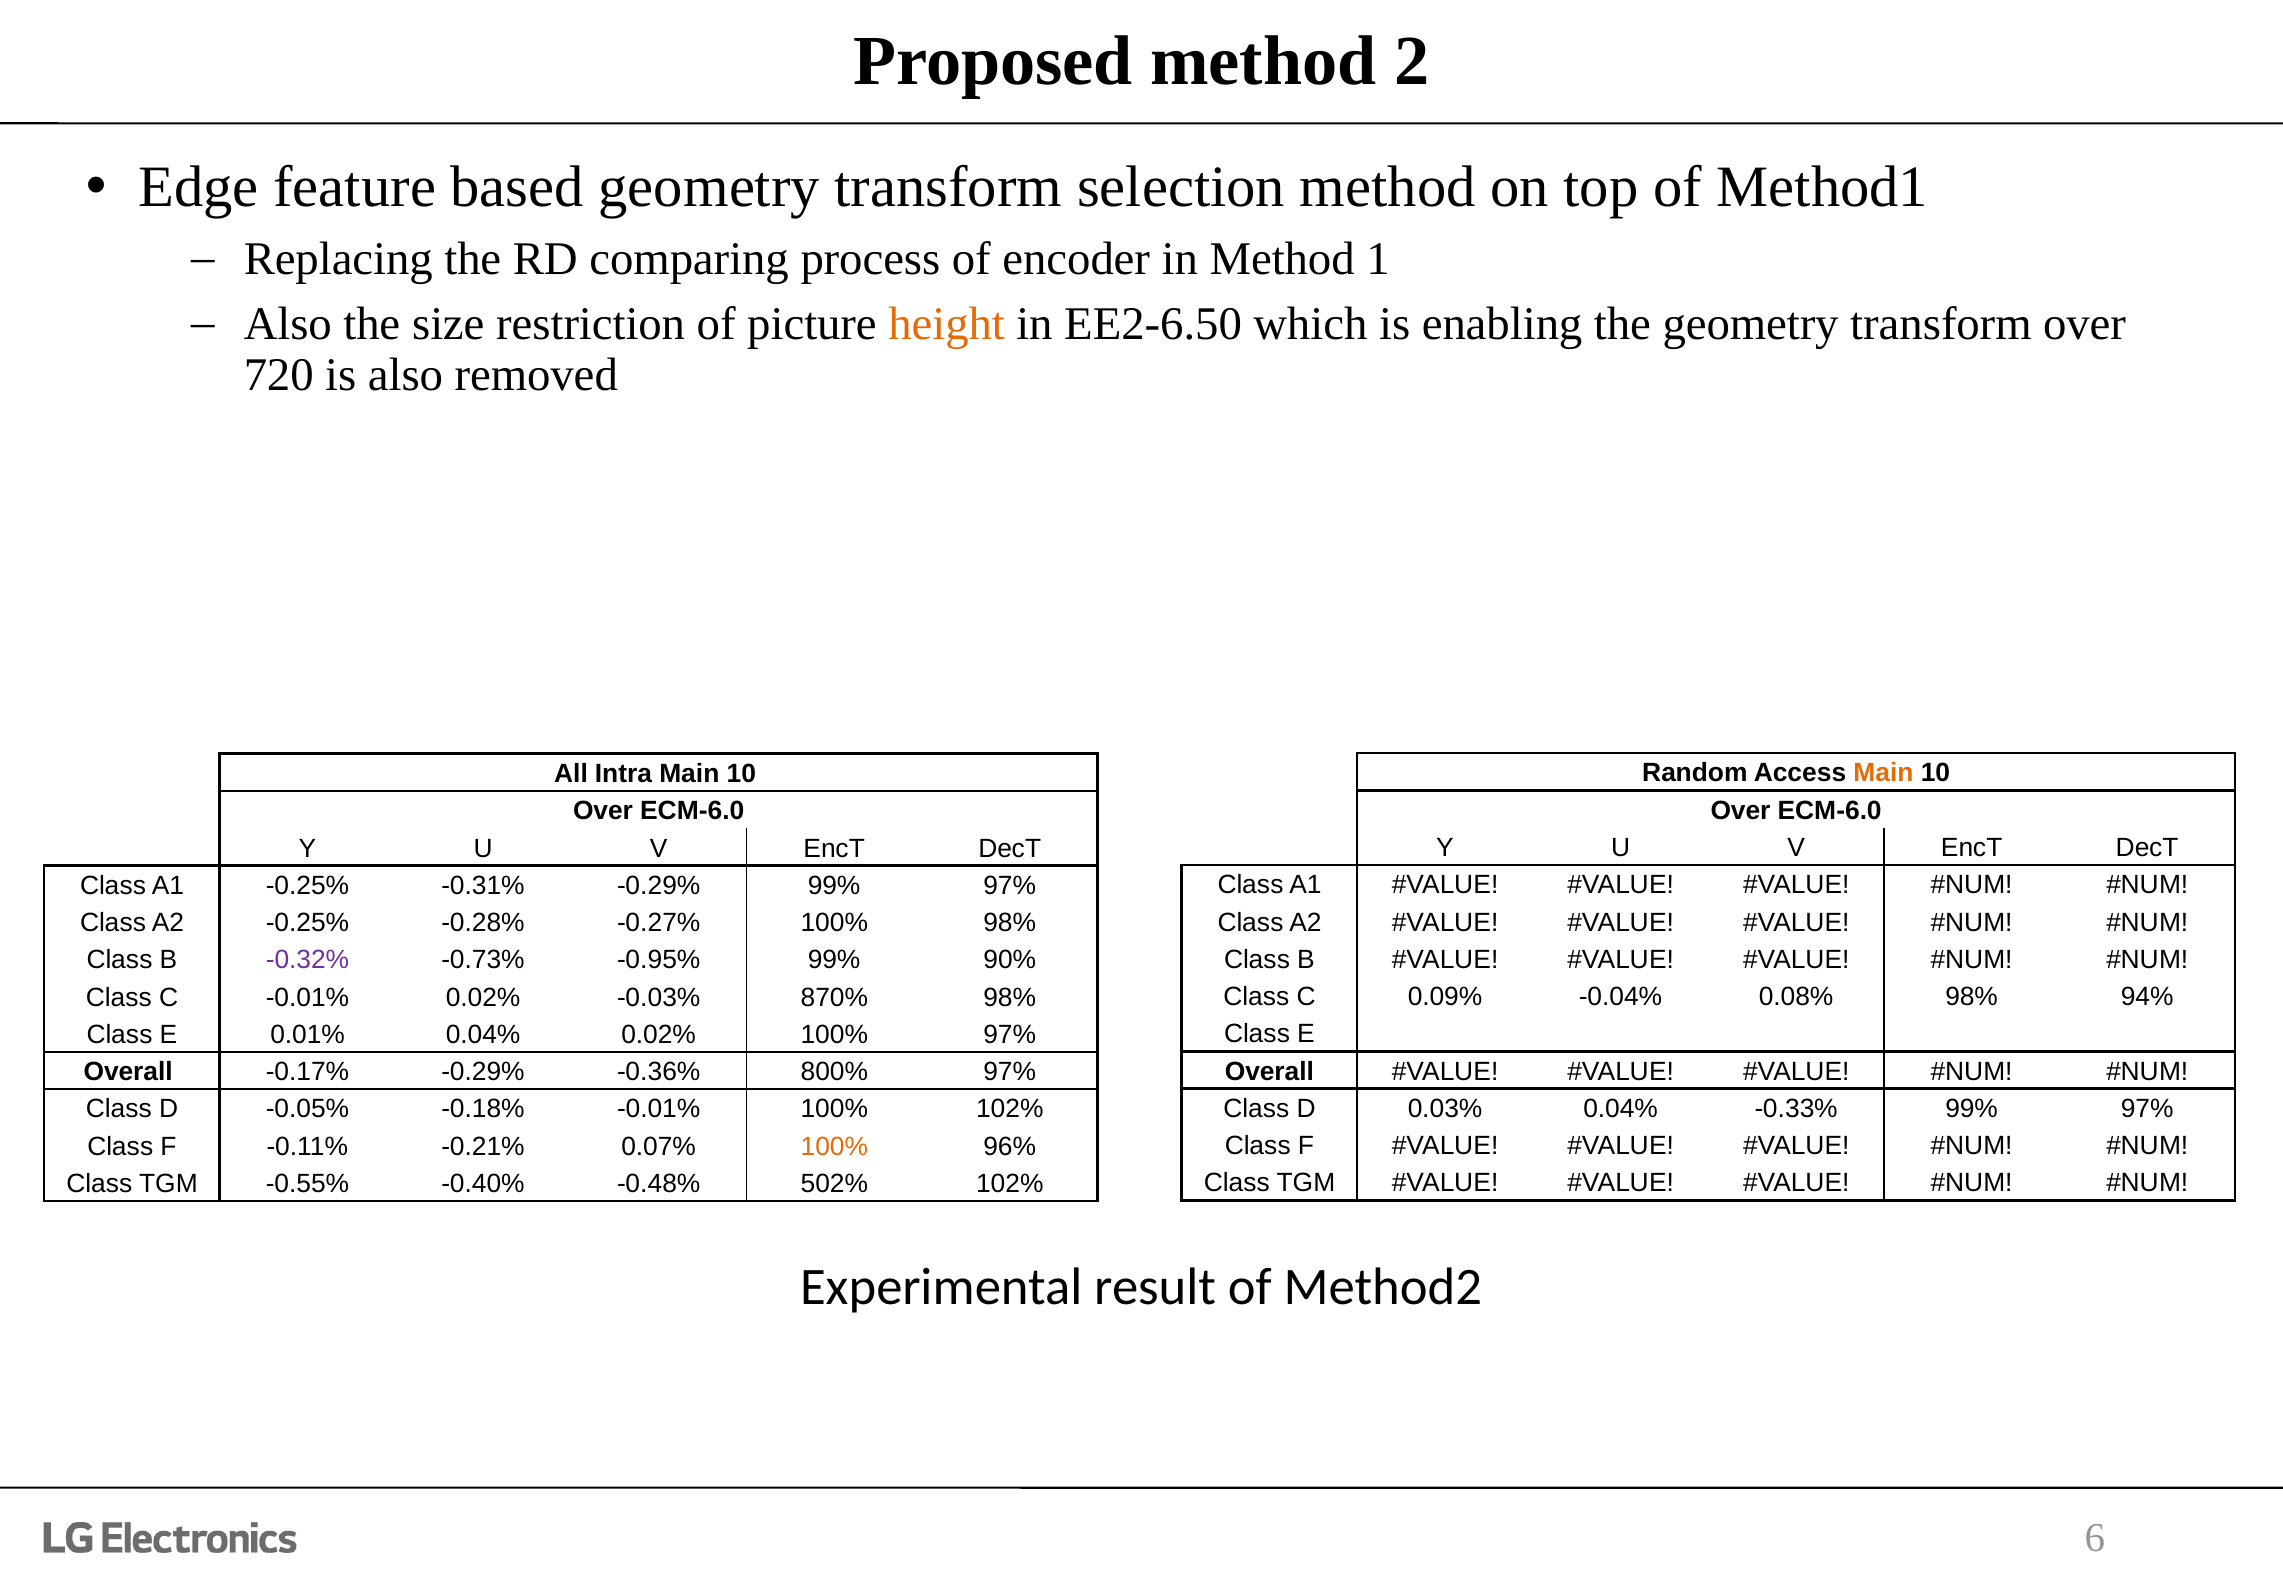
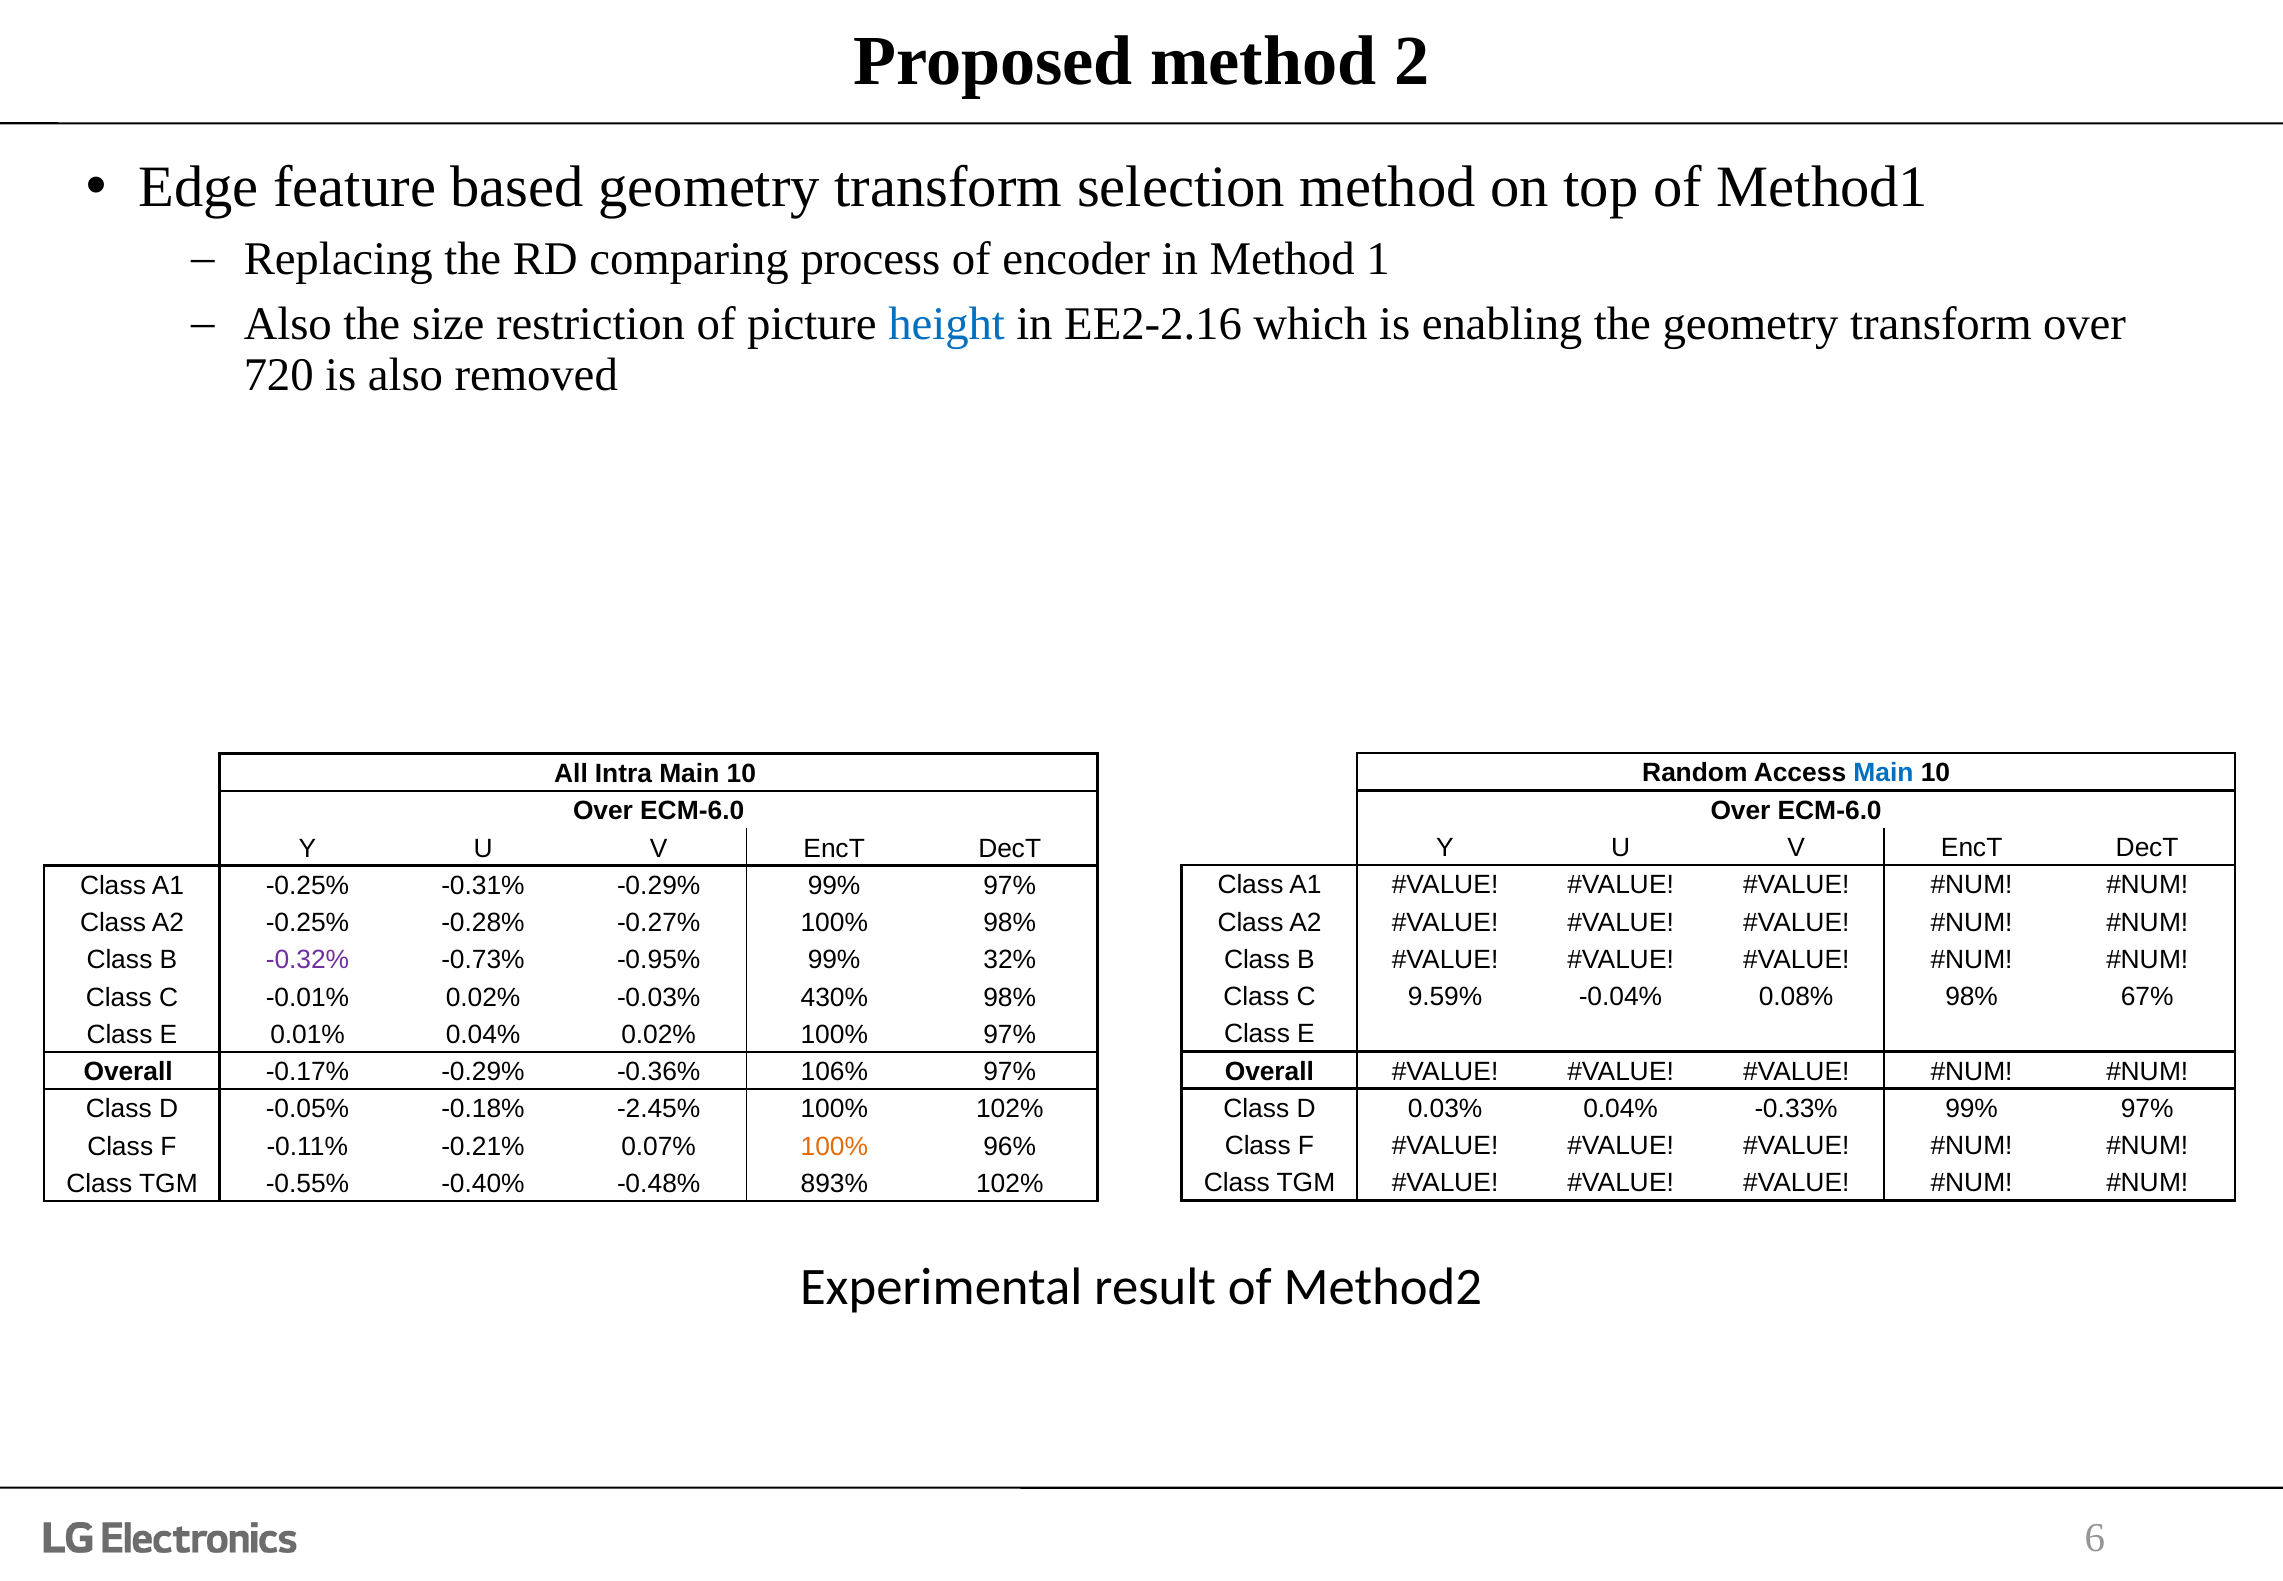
height colour: orange -> blue (947, 324)
EE2-6.50: EE2-6.50 -> EE2-2.16 (1153, 324)
Main colour: orange -> blue (1883, 773)
90%: 90% -> 32% (1010, 960)
0.09%: 0.09% -> 9.59% (1445, 997)
94%: 94% -> 67% (2147, 997)
870%: 870% -> 430% (834, 997)
800%: 800% -> 106% (834, 1072)
-0.18% -0.01%: -0.01% -> -2.45% (659, 1109)
502%: 502% -> 893% (834, 1183)
